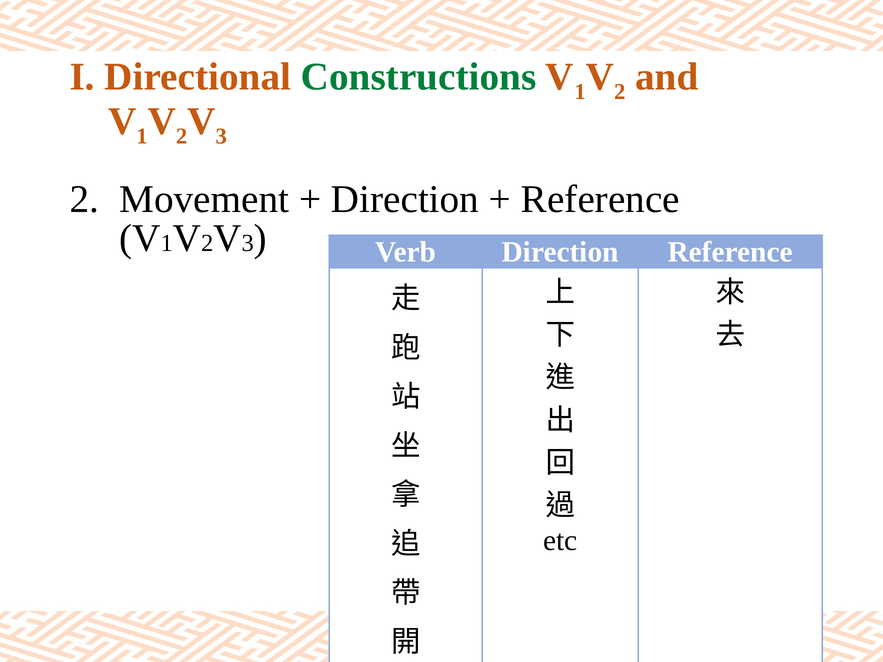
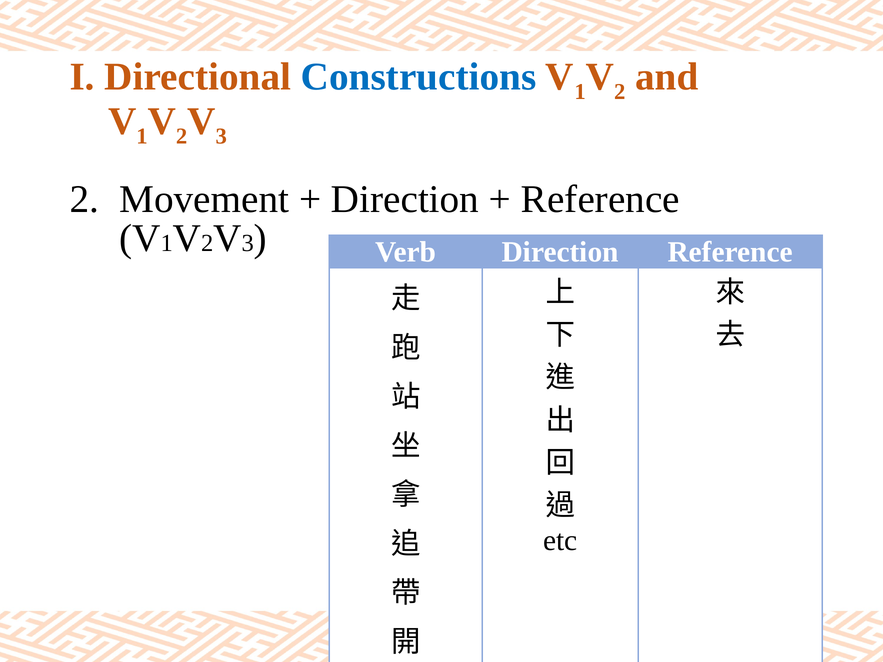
Constructions colour: green -> blue (419, 77)
